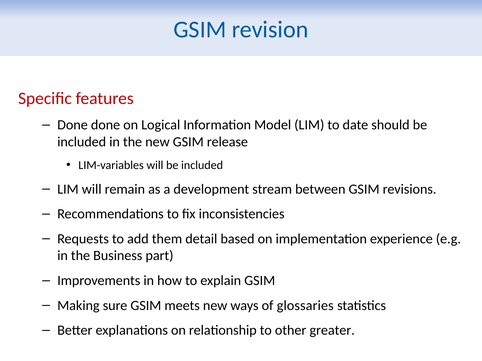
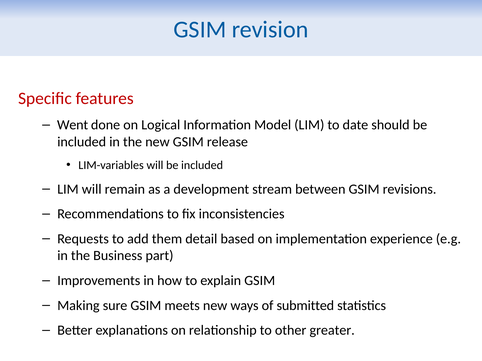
Done: Done -> Went (73, 125)
glossaries: glossaries -> submitted (305, 306)
